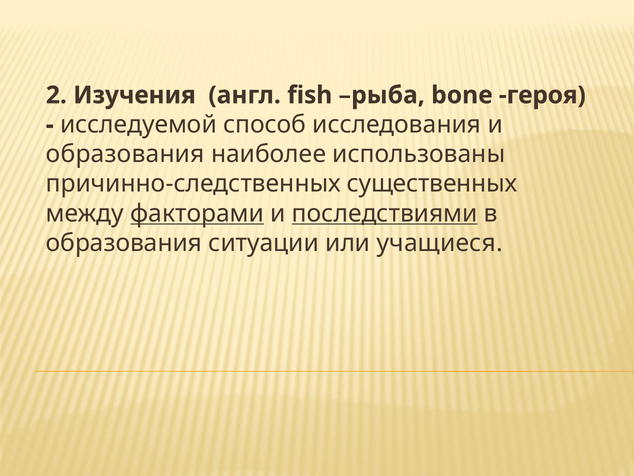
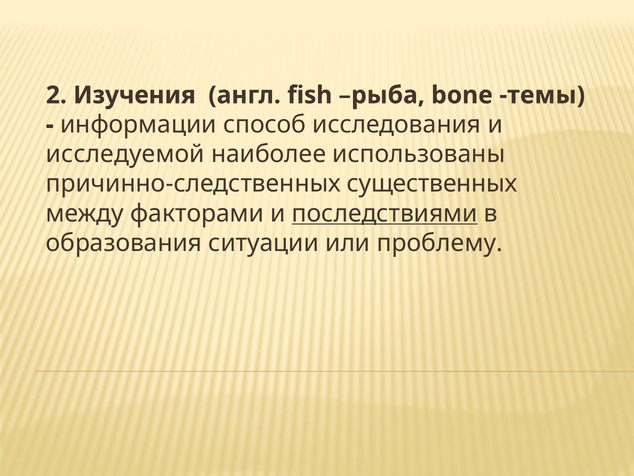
героя: героя -> темы (542, 95)
исследуемой: исследуемой -> информации (138, 125)
образования: образования -> исследуемой (125, 154)
факторами underline: present -> none (197, 213)
учащиеся: учащиеся -> проблему (440, 243)
